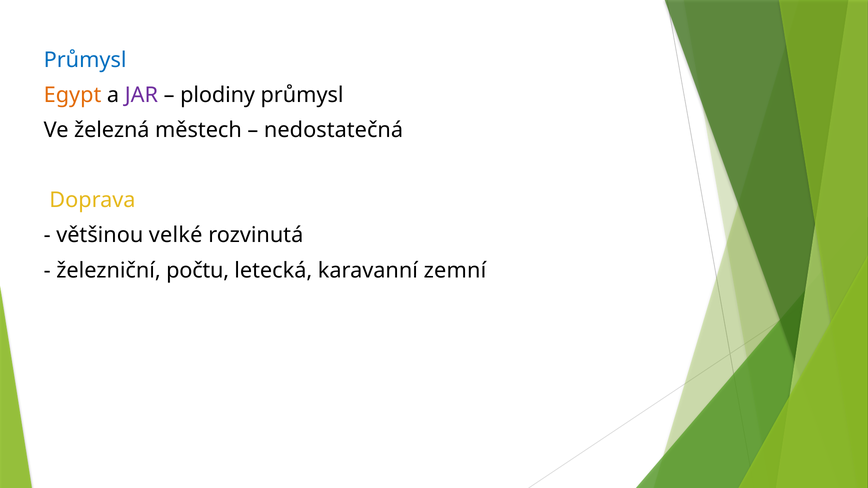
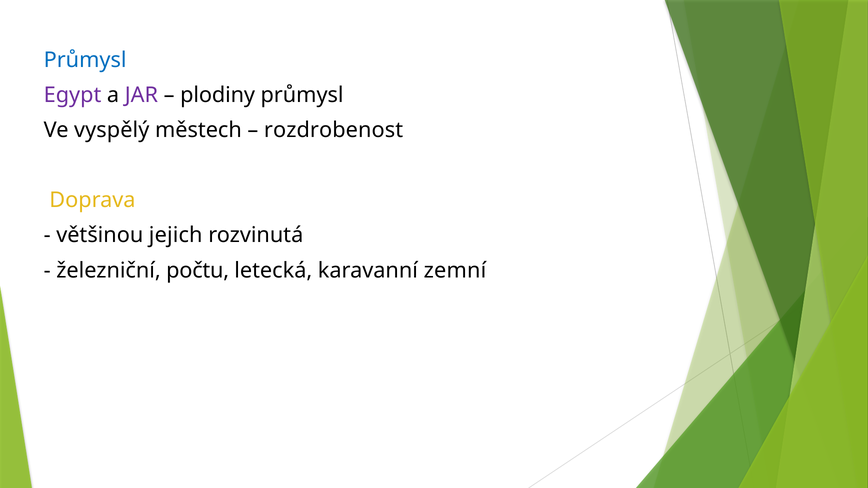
Egypt colour: orange -> purple (73, 95)
železná: železná -> vyspělý (112, 130)
nedostatečná: nedostatečná -> rozdrobenost (334, 130)
velké: velké -> jejich (176, 235)
